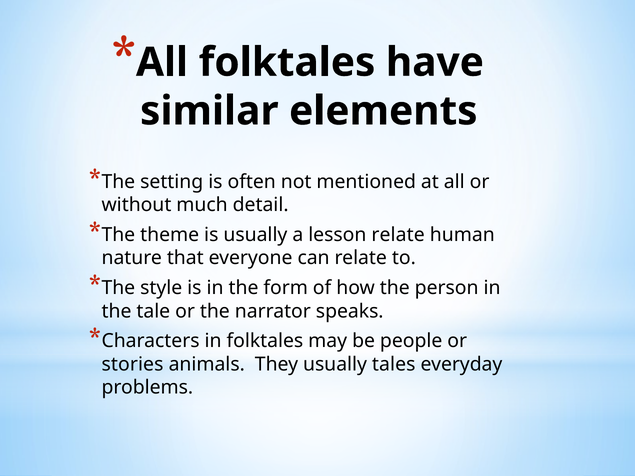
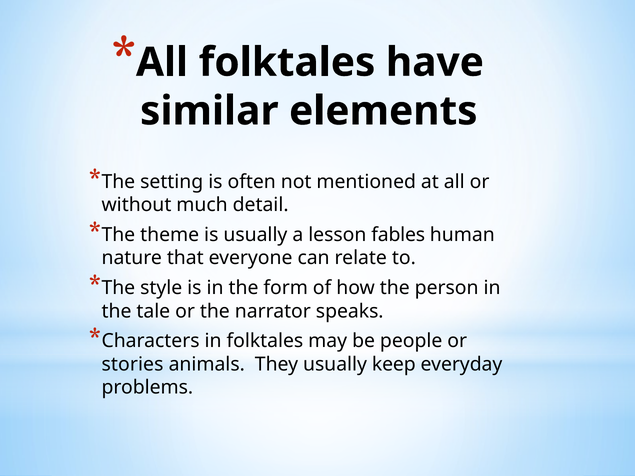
lesson relate: relate -> fables (398, 235)
tales: tales -> keep (394, 364)
